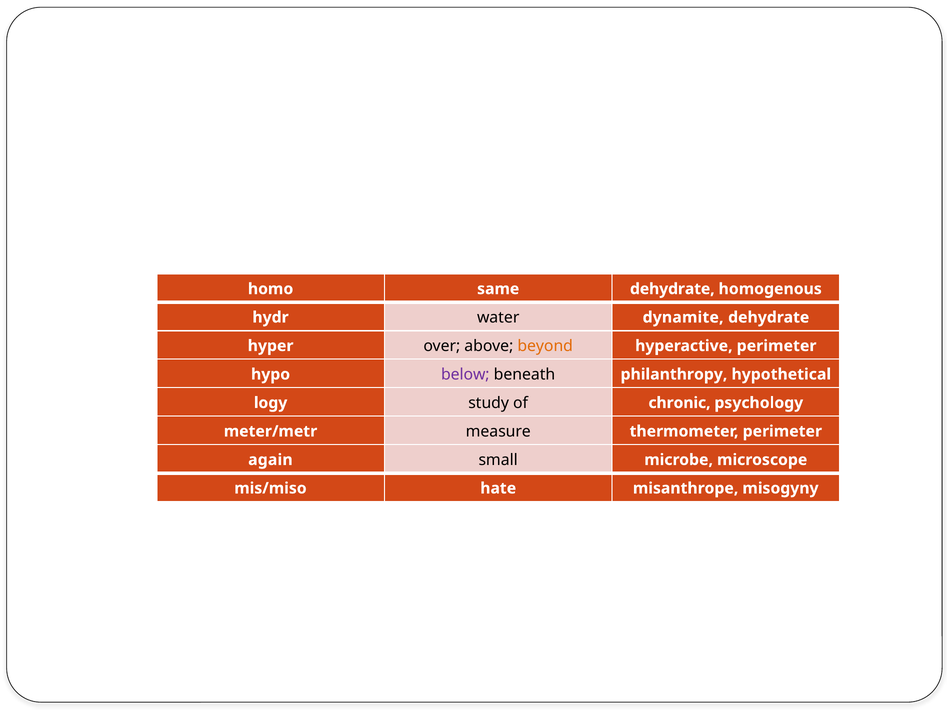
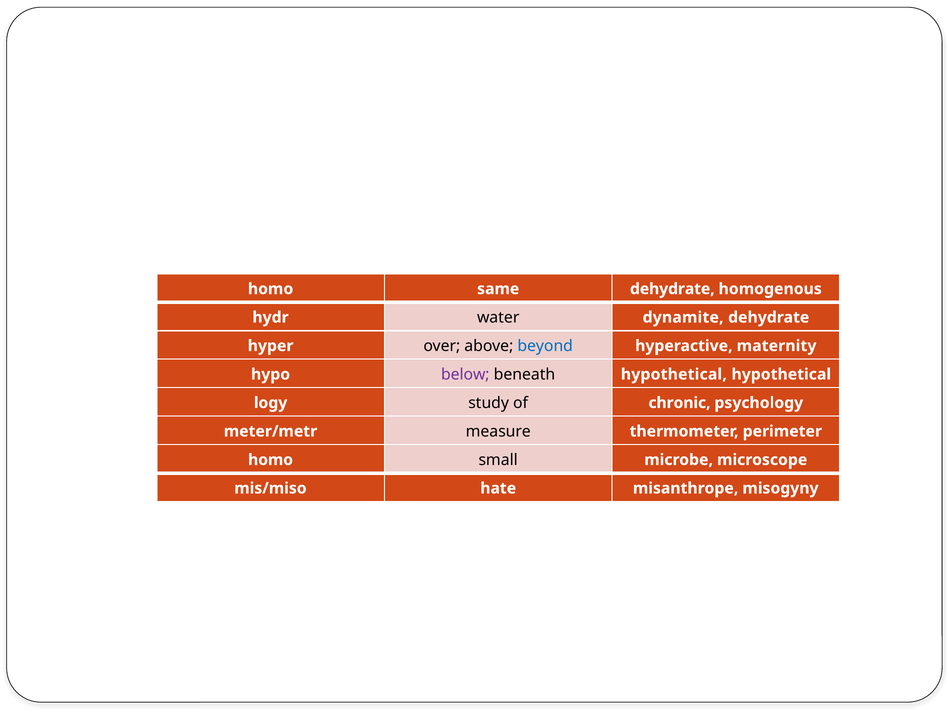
beyond colour: orange -> blue (545, 346)
hyperactive perimeter: perimeter -> maternity (777, 346)
beneath philanthropy: philanthropy -> hypothetical (674, 374)
again: again -> homo (271, 460)
